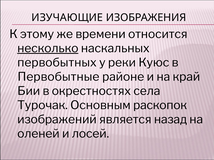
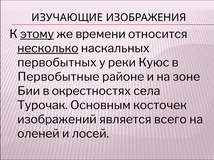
этому underline: none -> present (37, 34)
край: край -> зоне (186, 77)
раскопок: раскопок -> косточек (160, 106)
назад: назад -> всего (170, 120)
